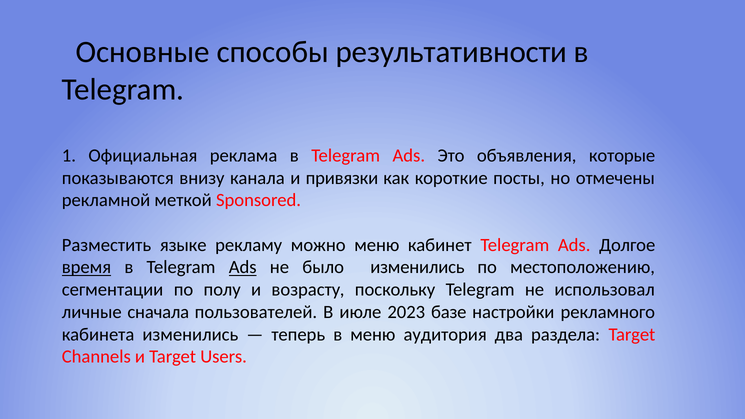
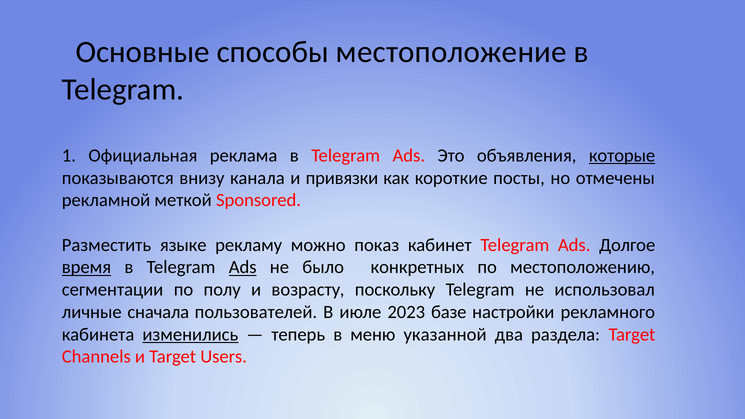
результативности: результативности -> местоположение (451, 52)
которые underline: none -> present (622, 156)
можно меню: меню -> показ (377, 245)
было изменились: изменились -> конкретных (417, 267)
изменились underline: none -> present (190, 334)
аудитория: аудитория -> указанной (445, 334)
